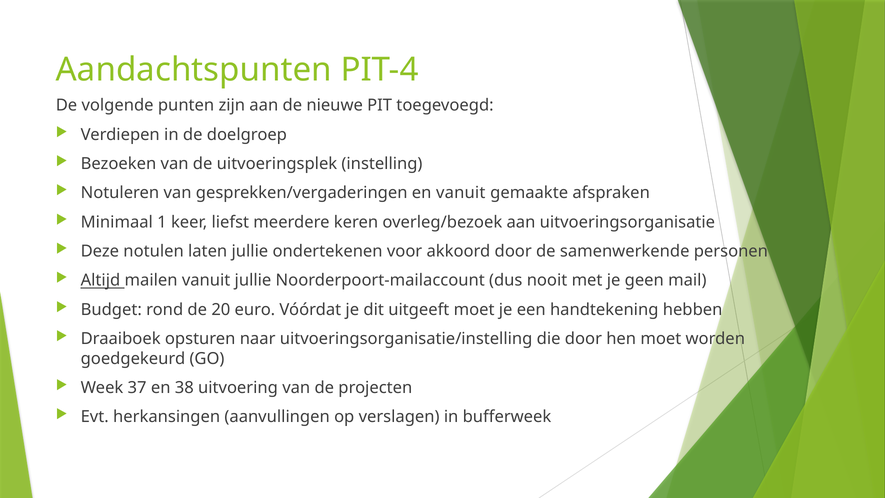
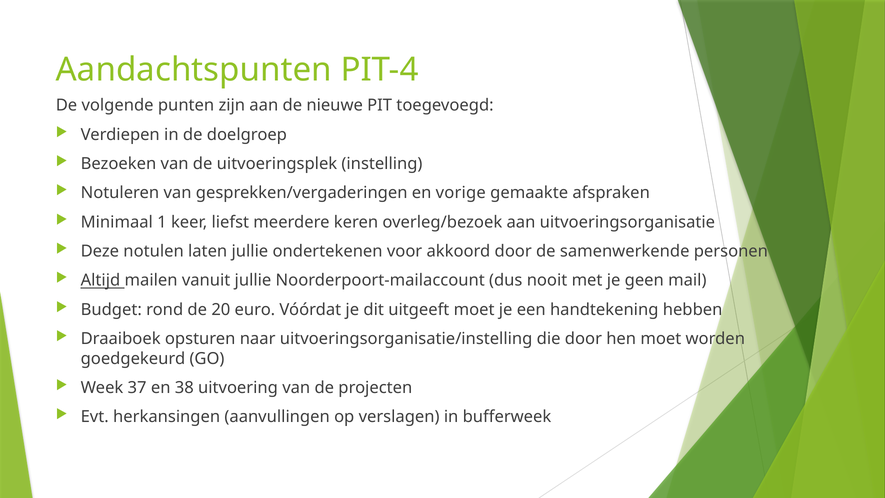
en vanuit: vanuit -> vorige (461, 193)
